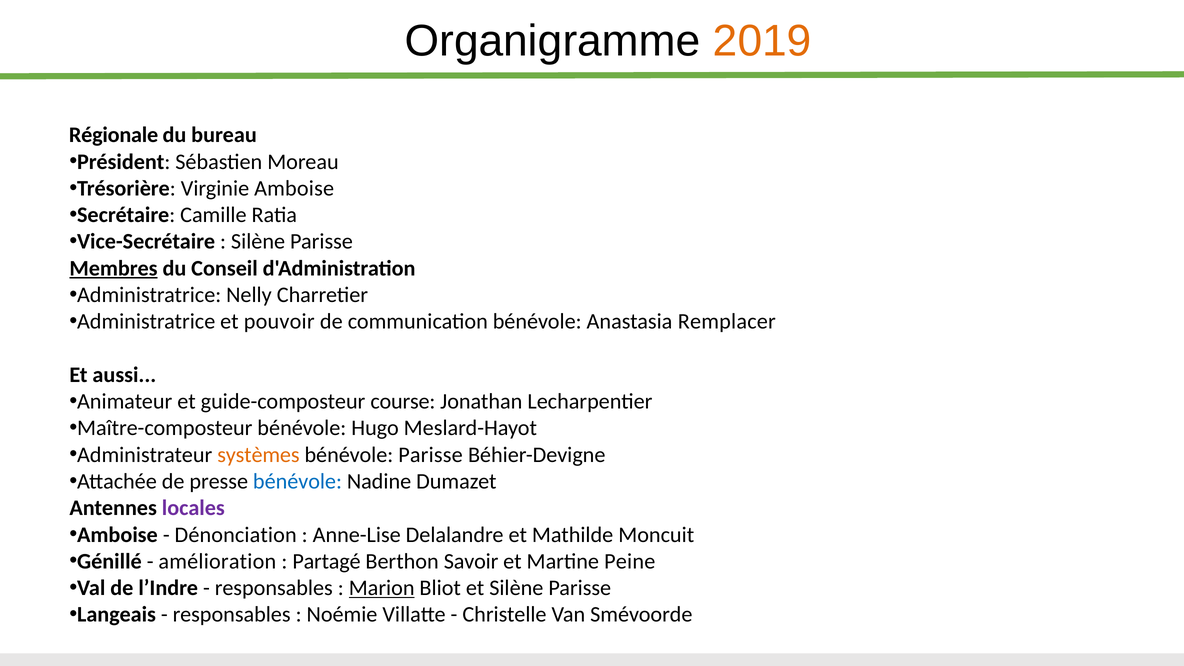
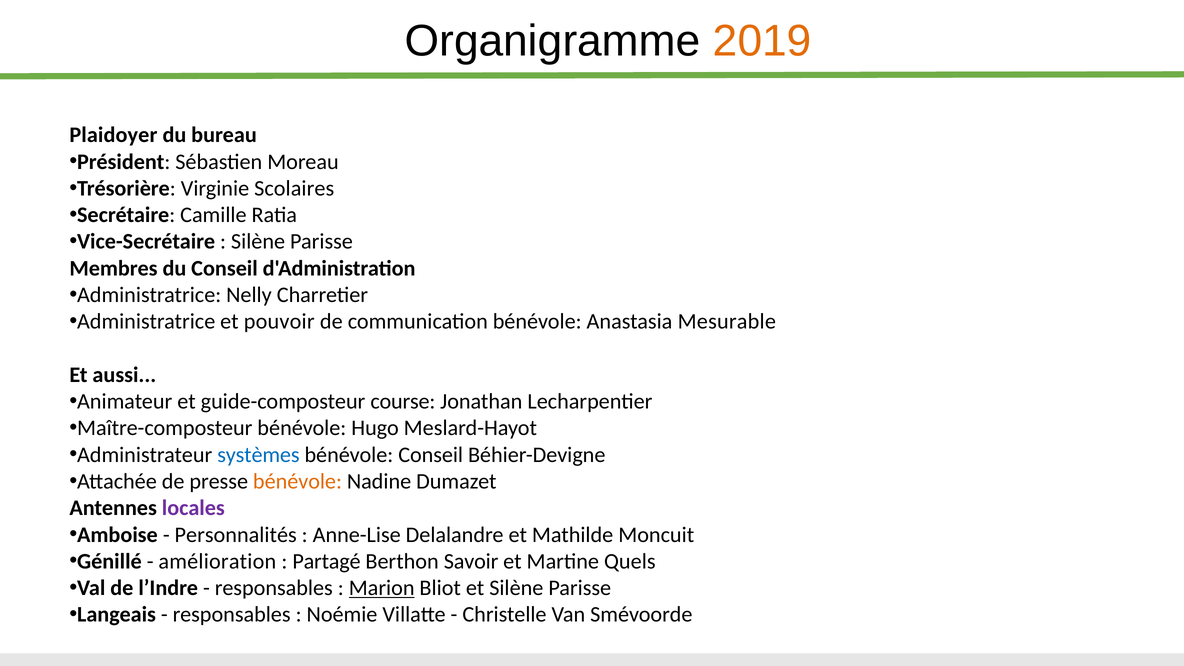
Régionale: Régionale -> Plaidoyer (113, 135)
Virginie Amboise: Amboise -> Scolaires (294, 188)
Membres underline: present -> none (113, 268)
Remplacer: Remplacer -> Mesurable (727, 322)
systèmes colour: orange -> blue (258, 455)
bénévole Parisse: Parisse -> Conseil (431, 455)
bénévole colour: blue -> orange (297, 481)
Dénonciation: Dénonciation -> Personnalités (236, 535)
Peine: Peine -> Quels (630, 561)
